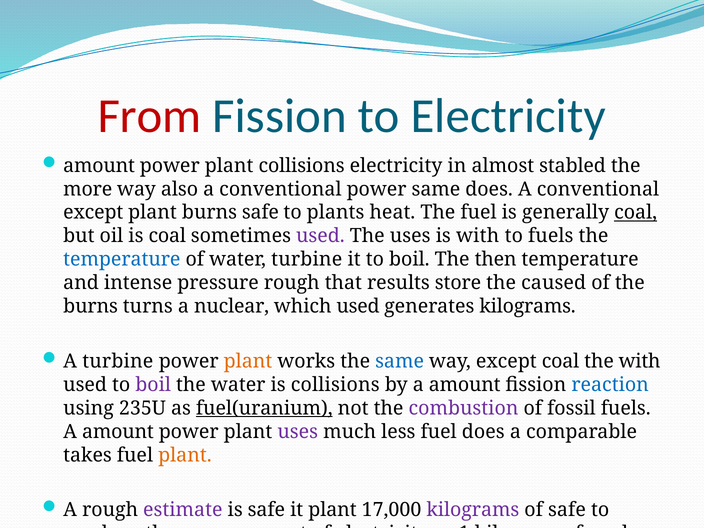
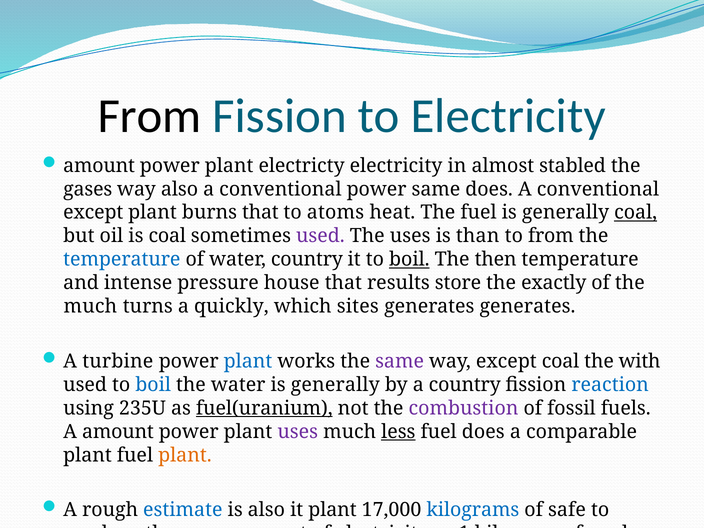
From colour: red -> black (150, 116)
plant collisions: collisions -> electricty (302, 166)
more: more -> gases (88, 189)
burns safe: safe -> that (260, 213)
plants: plants -> atoms (335, 213)
is with: with -> than (478, 236)
to fuels: fuels -> from (551, 236)
water turbine: turbine -> country (307, 259)
boil underline: none -> present (409, 259)
pressure rough: rough -> house (292, 283)
caused: caused -> exactly (554, 283)
burns: burns -> much (90, 306)
a nuclear: nuclear -> quickly (231, 306)
which used: used -> sites (358, 306)
generates kilograms: kilograms -> generates (527, 306)
plant colour: orange -> blue (248, 361)
same colour: blue -> purple (400, 361)
boil colour: purple -> blue (153, 385)
water is collisions: collisions -> generally (335, 385)
by a amount: amount -> country (465, 385)
less underline: none -> present (398, 432)
takes: takes -> plant (88, 455)
estimate colour: purple -> blue (183, 510)
is safe: safe -> also (266, 510)
kilograms colour: purple -> blue (473, 510)
